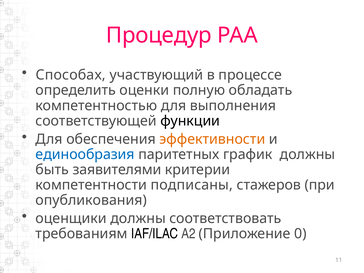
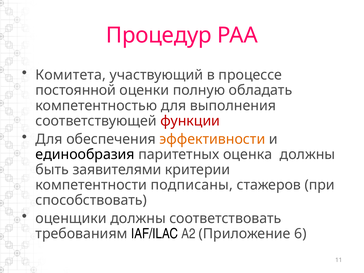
Способах: Способах -> Комитета (71, 75)
определить: определить -> постоянной (76, 90)
функции colour: black -> red (190, 121)
единообразия colour: blue -> black (85, 154)
график: график -> оценка (248, 154)
опубликования: опубликования -> способствовать (91, 200)
0: 0 -> 6 (300, 234)
